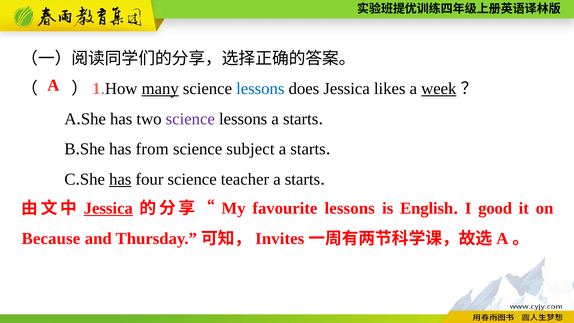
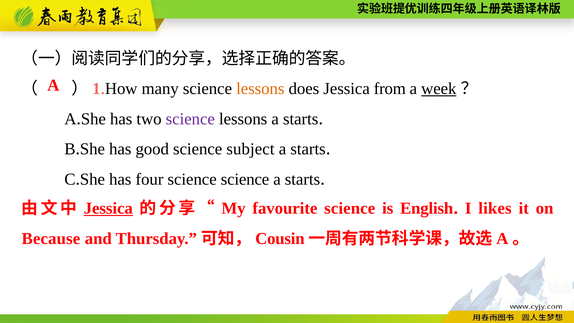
many underline: present -> none (160, 89)
lessons colour: blue -> orange (260, 89)
likes: likes -> from (390, 89)
from: from -> good (152, 149)
has underline: present -> none (120, 179)
science teacher: teacher -> science (245, 179)
favourite lessons: lessons -> science (350, 208)
good: good -> likes (495, 208)
Invites: Invites -> Cousin (280, 238)
